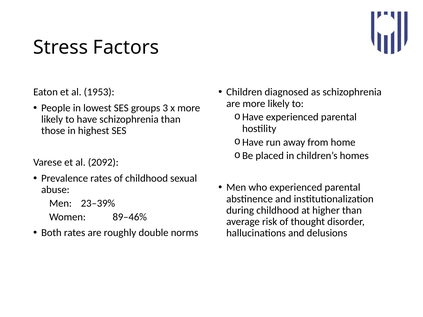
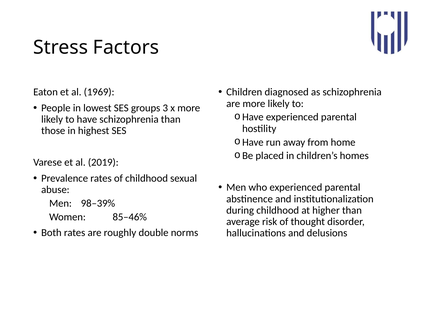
1953: 1953 -> 1969 (99, 92)
2092: 2092 -> 2019 (103, 163)
23–39%: 23–39% -> 98–39% (98, 203)
89–46%: 89–46% -> 85–46% (130, 217)
